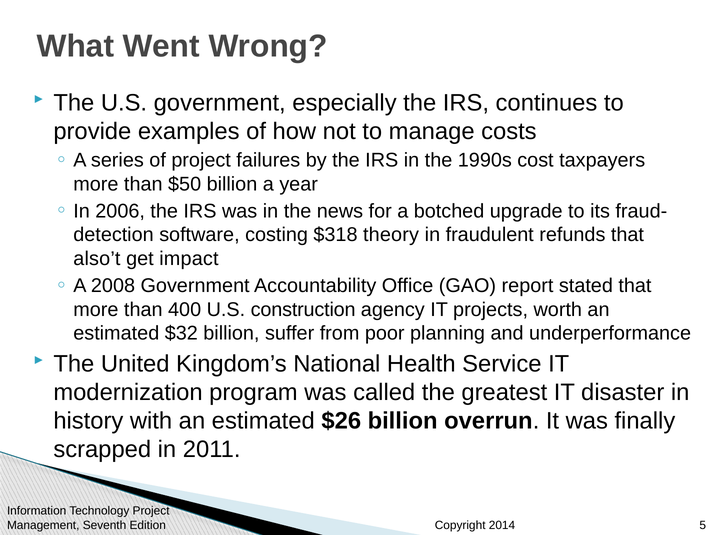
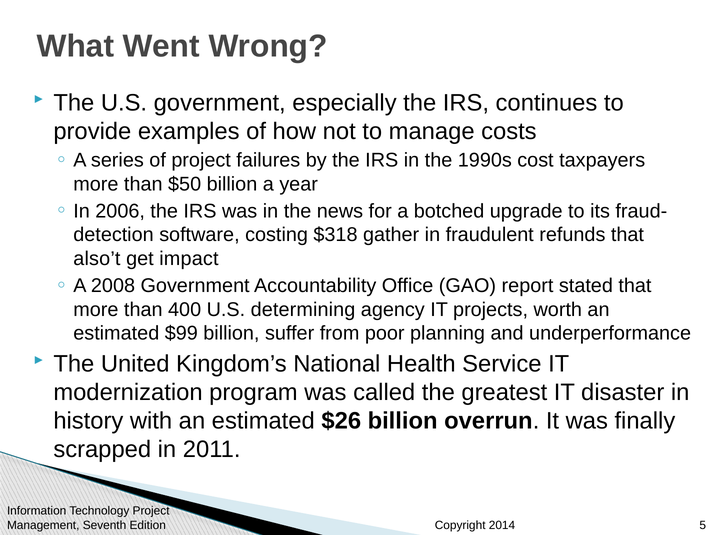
theory: theory -> gather (391, 235)
construction: construction -> determining (303, 309)
$32: $32 -> $99 (181, 333)
